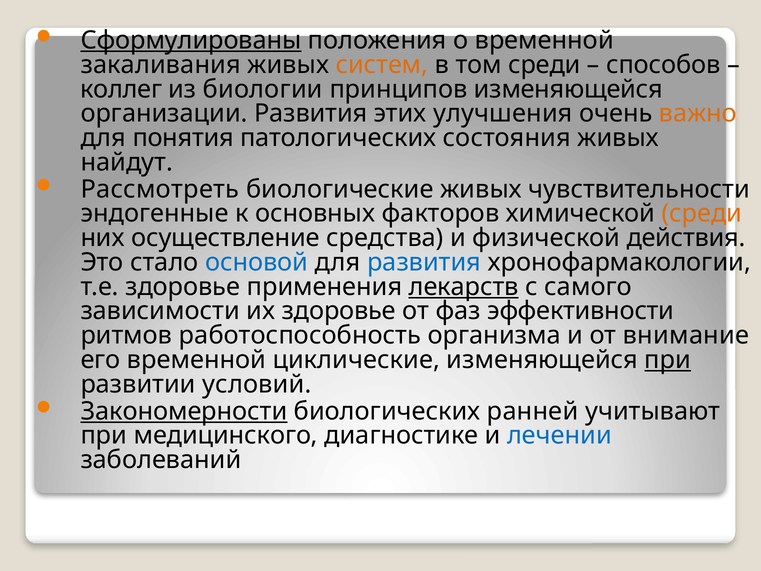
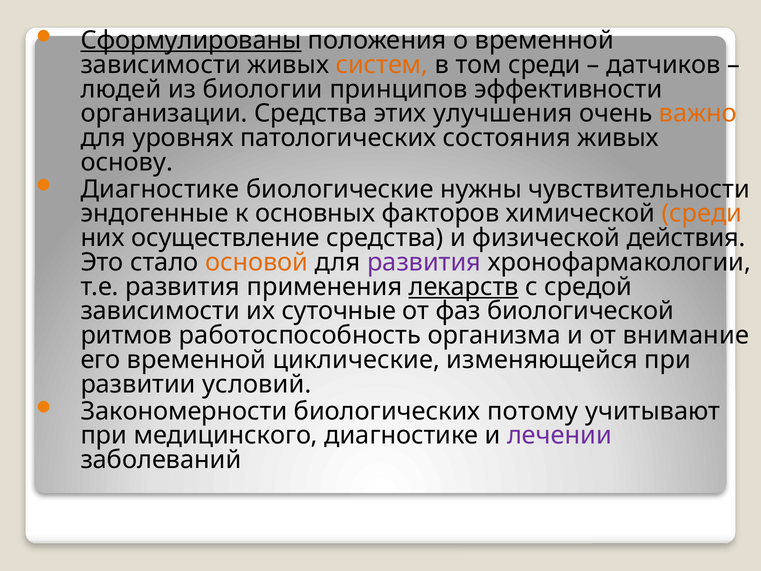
закаливания: закаливания -> зависимости (161, 65)
способов: способов -> датчиков (663, 65)
коллег: коллег -> людей (121, 89)
принципов изменяющейся: изменяющейся -> эффективности (568, 89)
организации Развития: Развития -> Средства (311, 113)
понятия: понятия -> уровнях (183, 138)
найдут: найдут -> основу (127, 162)
Рассмотреть: Рассмотреть -> Диагностике (160, 189)
биологические живых: живых -> нужны (481, 189)
основой colour: blue -> orange (257, 262)
развития colour: blue -> purple (424, 262)
т.е здоровье: здоровье -> развития (183, 287)
самого: самого -> средой (588, 287)
их здоровье: здоровье -> суточные (339, 311)
эффективности: эффективности -> биологической (581, 311)
при underline: present -> none (668, 360)
Закономерности underline: present -> none (184, 411)
ранней: ранней -> потому (533, 411)
лечении colour: blue -> purple (559, 435)
